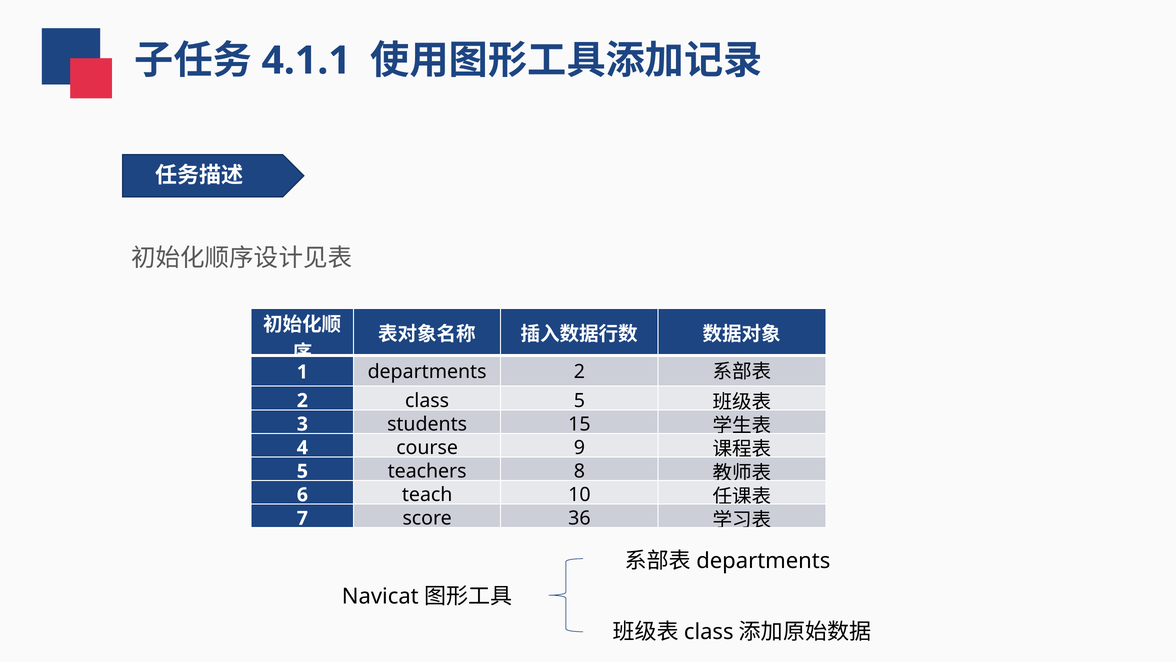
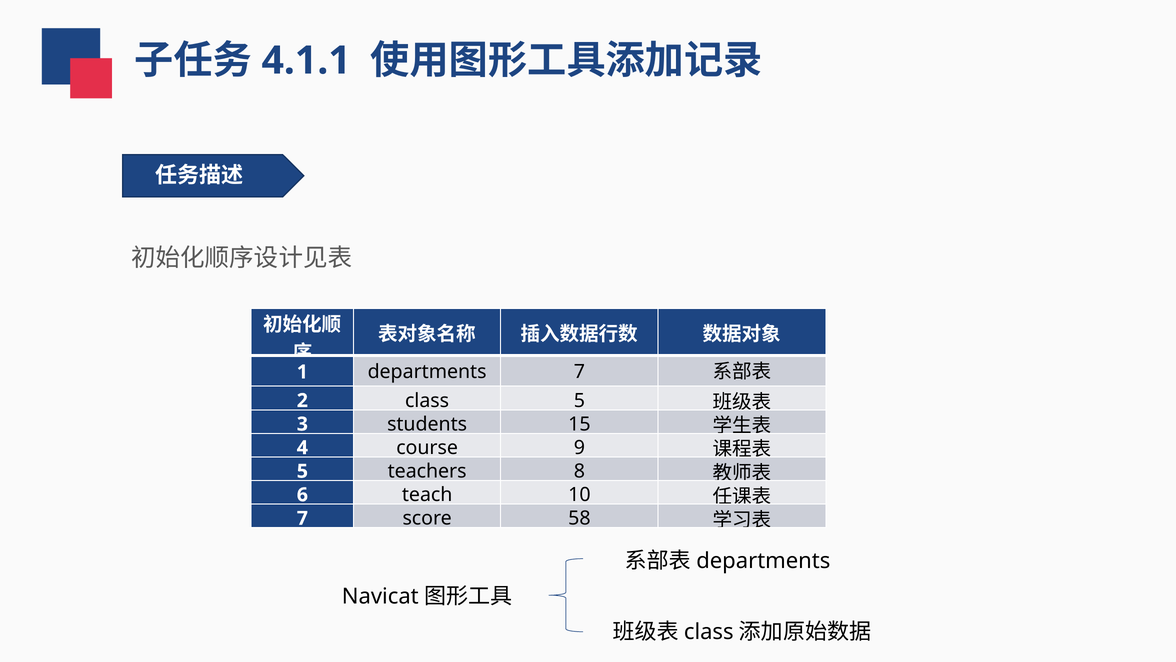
departments 2: 2 -> 7 (579, 372)
36: 36 -> 58 (579, 518)
